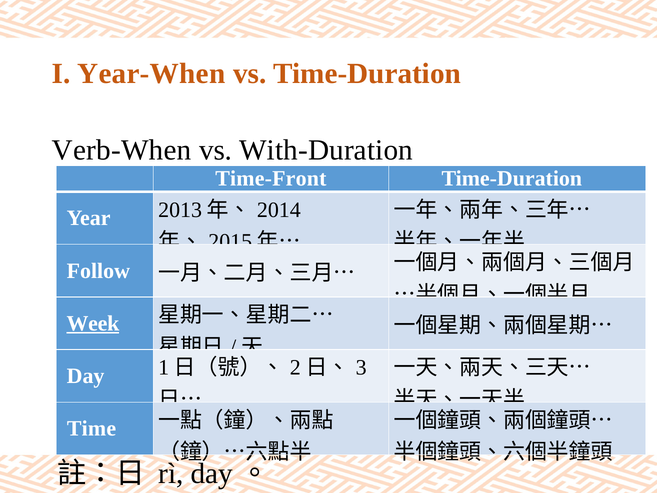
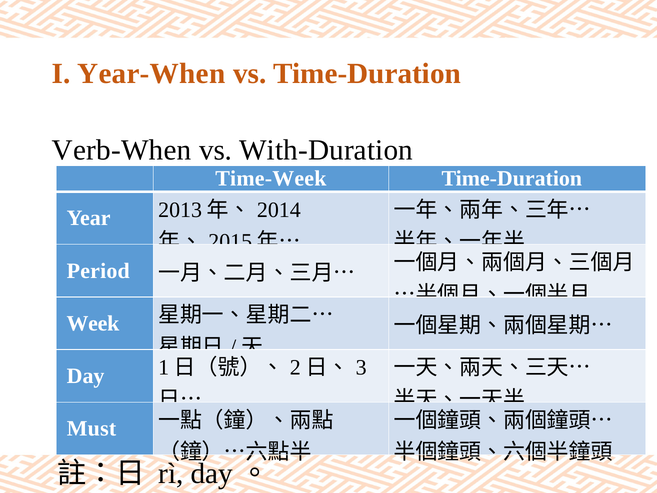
Time-Front: Time-Front -> Time-Week (271, 179)
Follow: Follow -> Period (98, 271)
Week underline: present -> none (93, 323)
Time: Time -> Must (92, 428)
